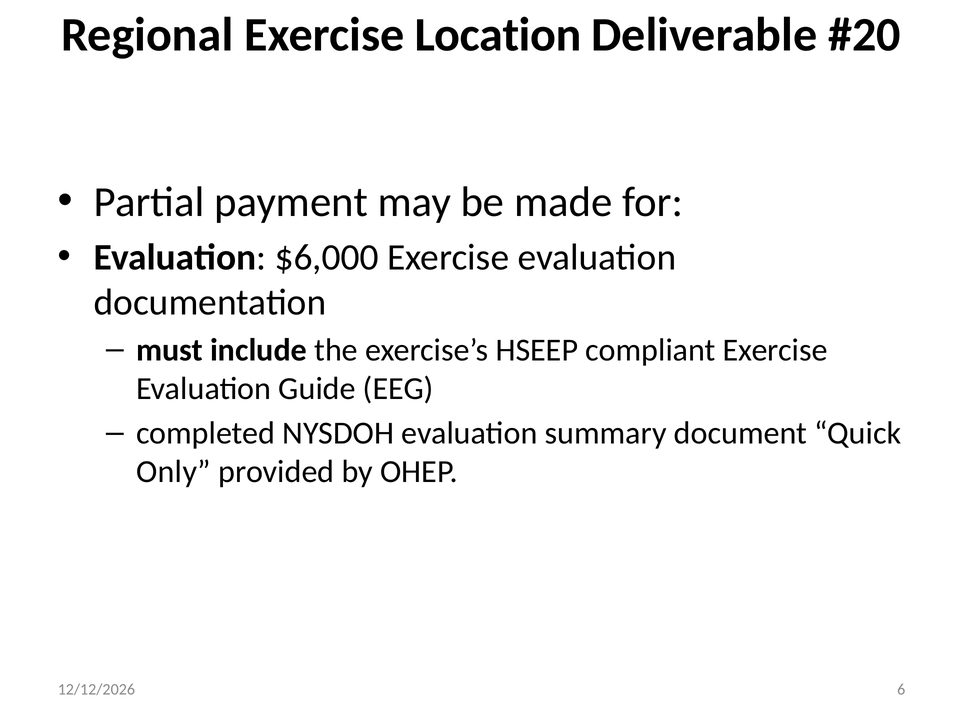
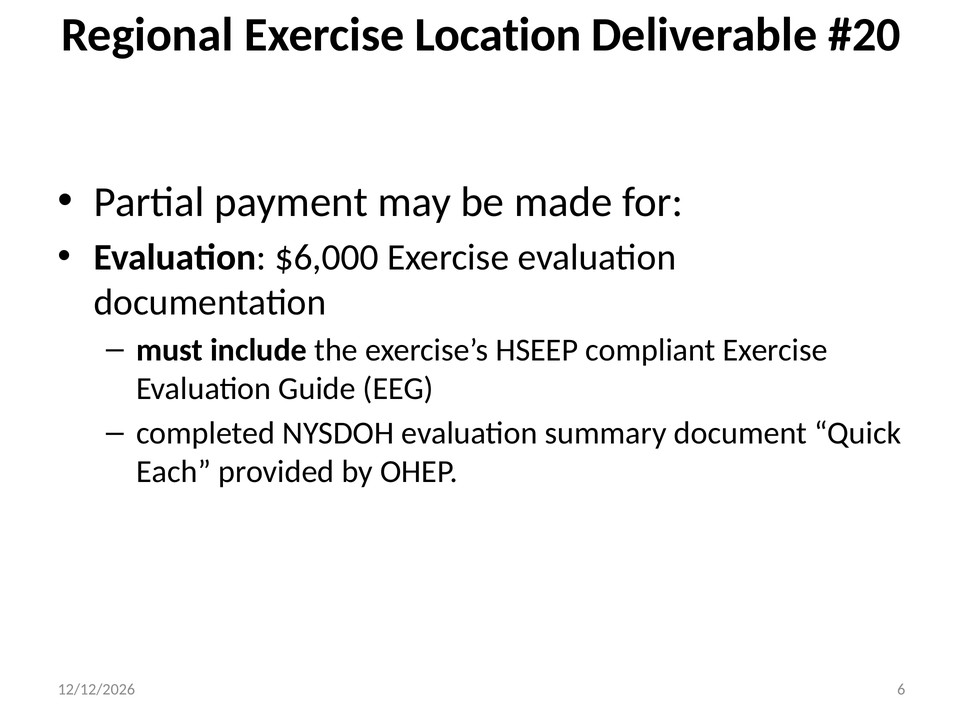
Only: Only -> Each (174, 472)
